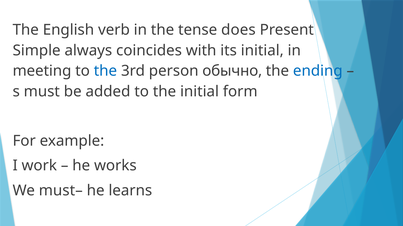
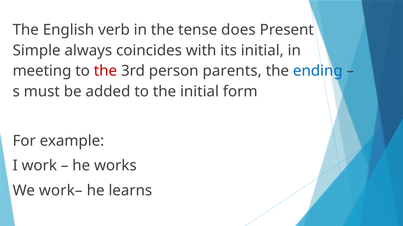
the colour: blue -> red (105, 71)
обычно: обычно -> parents (232, 71)
must–: must– -> work– (61, 191)
